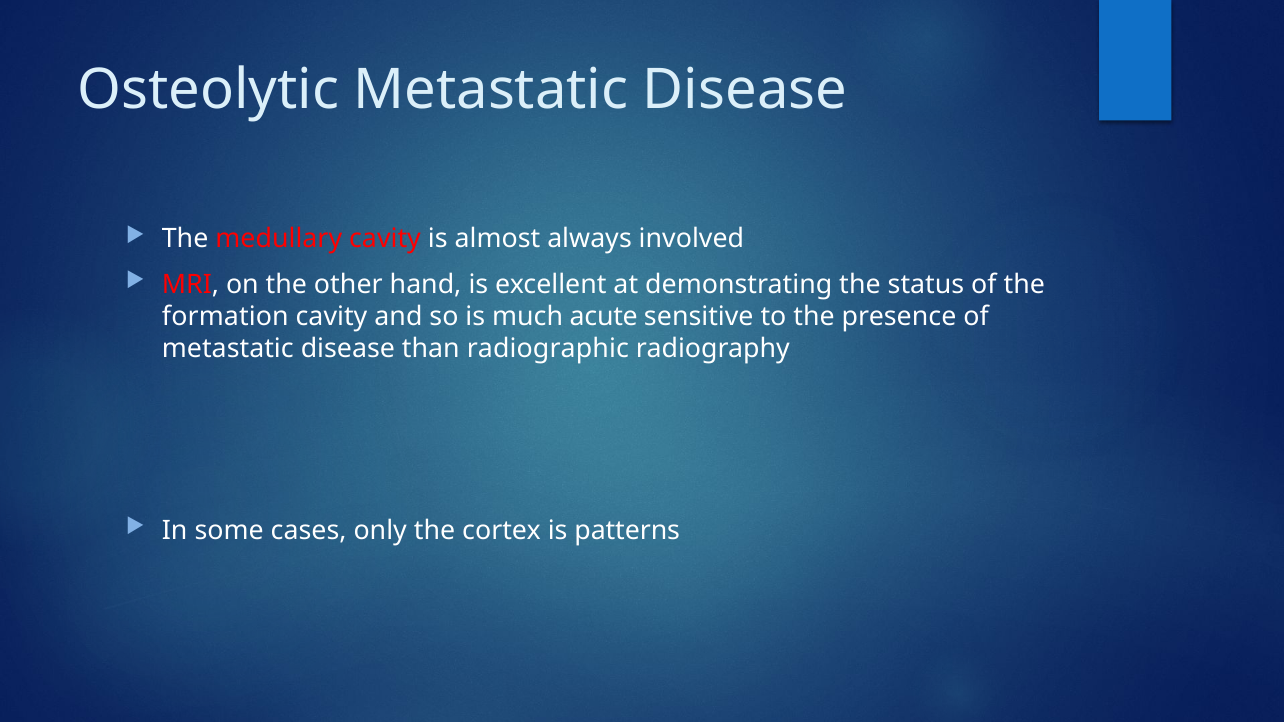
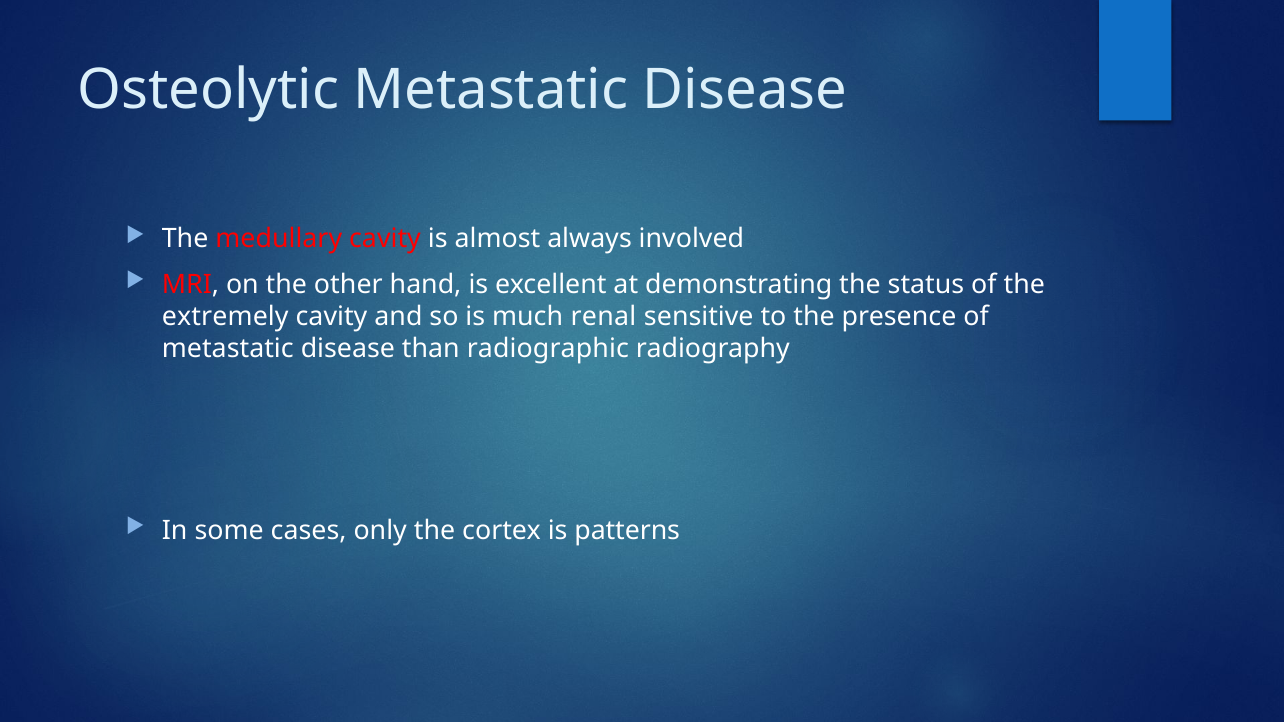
formation: formation -> extremely (225, 317)
acute: acute -> renal (603, 317)
